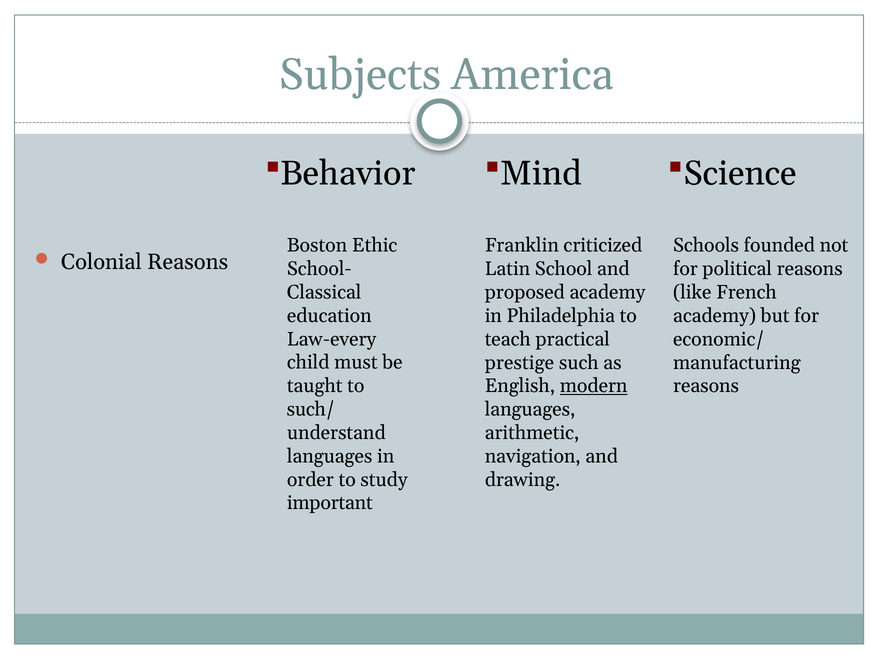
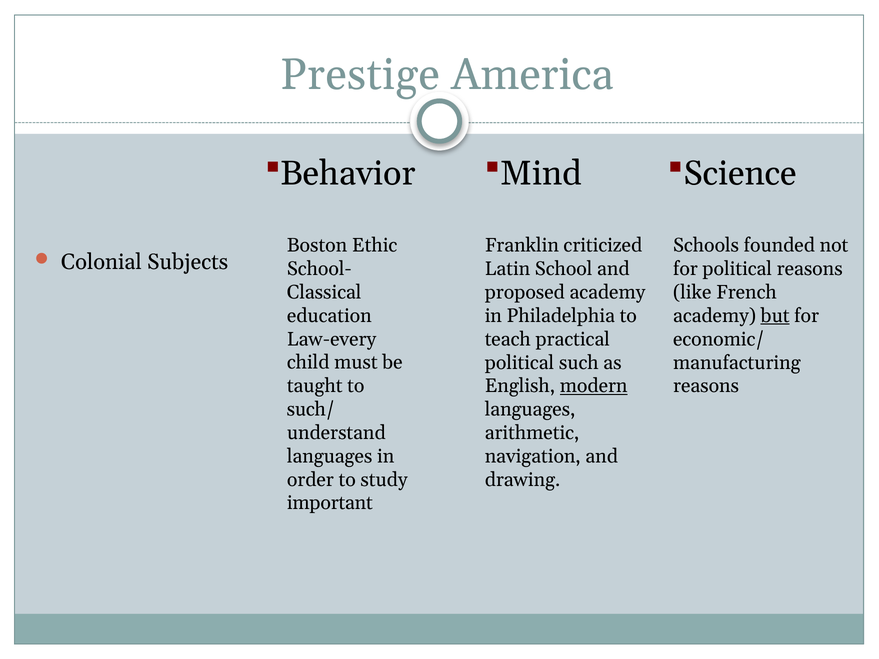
Subjects: Subjects -> Prestige (360, 75)
Colonial Reasons: Reasons -> Subjects (188, 262)
but underline: none -> present (775, 316)
prestige: prestige -> political (519, 363)
